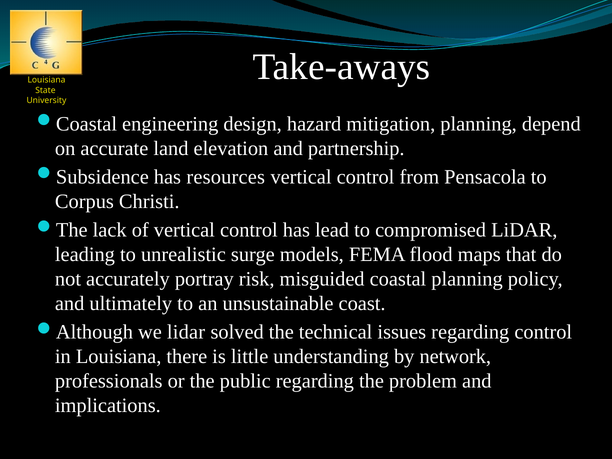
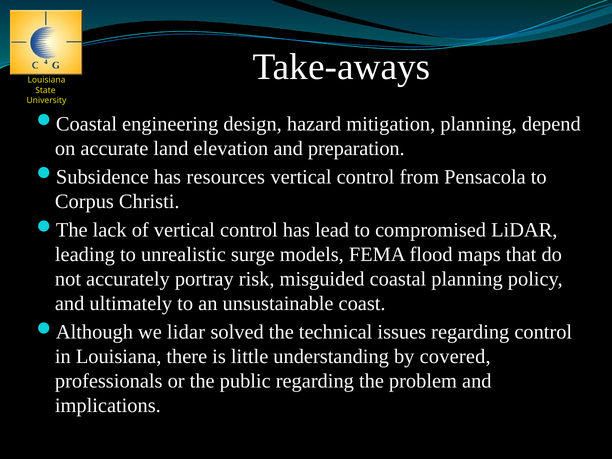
partnership: partnership -> preparation (356, 148)
network: network -> covered (455, 356)
